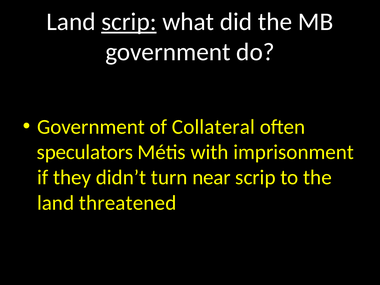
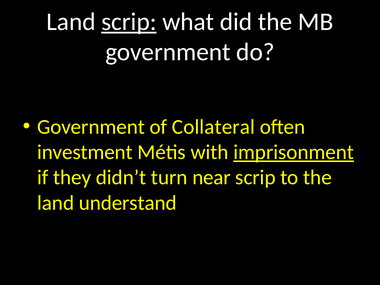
speculators: speculators -> investment (85, 152)
imprisonment underline: none -> present (294, 152)
threatened: threatened -> understand (128, 203)
